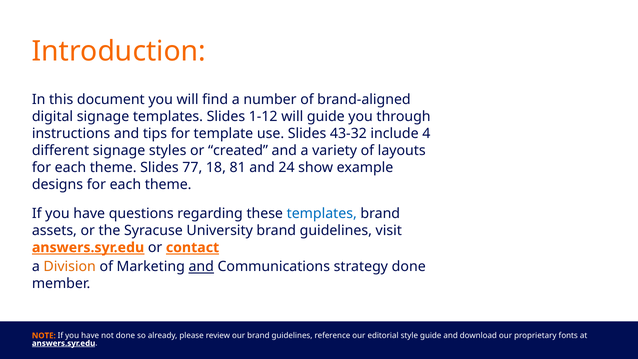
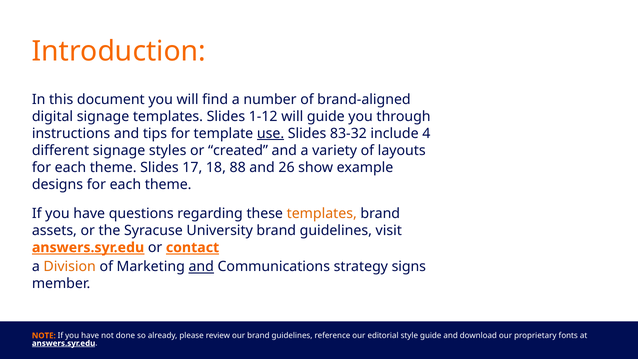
use underline: none -> present (271, 133)
43-32: 43-32 -> 83-32 (348, 133)
77: 77 -> 17 (192, 167)
81: 81 -> 88 (238, 167)
24: 24 -> 26 (287, 167)
templates colour: blue -> orange (322, 213)
strategy done: done -> signs (409, 267)
